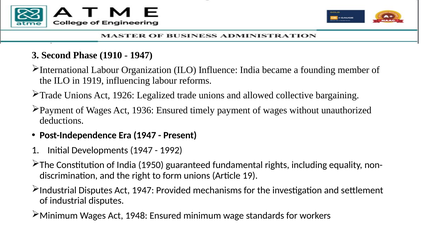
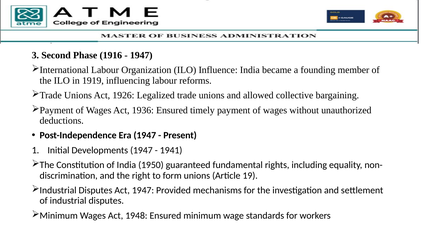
1910: 1910 -> 1916 (111, 55)
1992: 1992 -> 1941 (171, 150)
